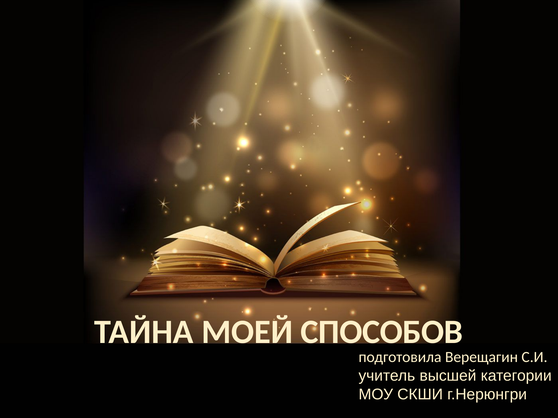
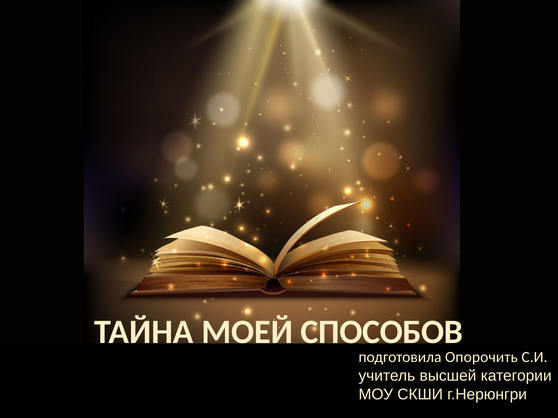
Верещагин: Верещагин -> Опорочить (481, 358)
